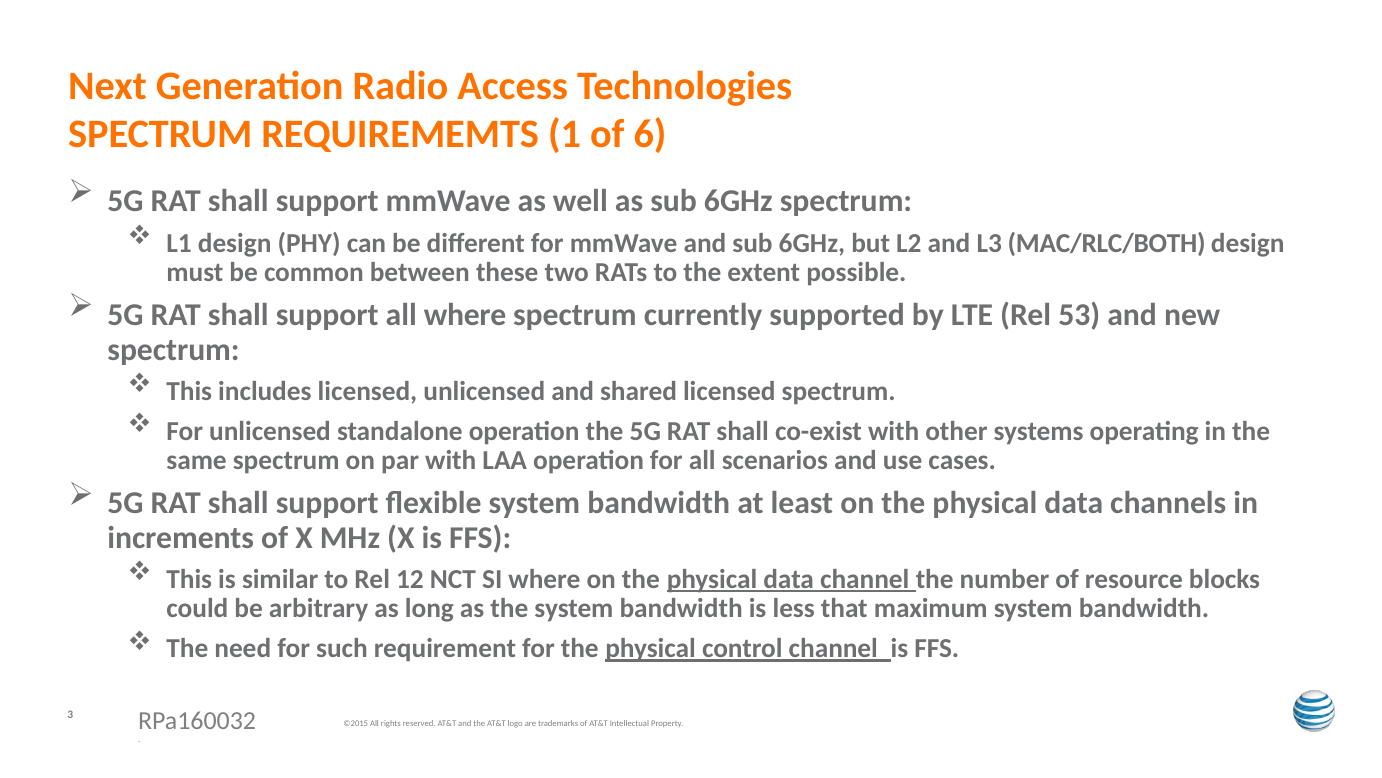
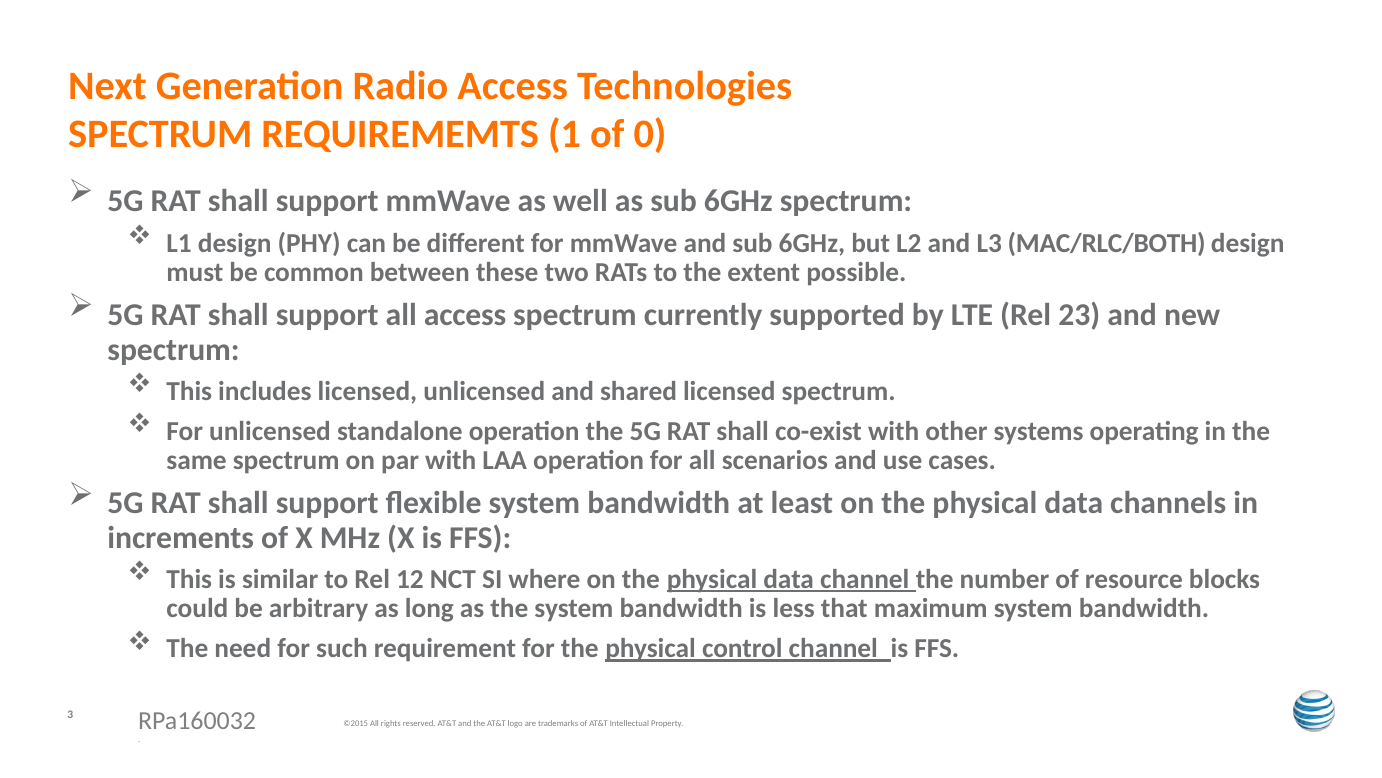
6: 6 -> 0 (650, 134)
all where: where -> access (465, 315)
53: 53 -> 23 (1079, 315)
